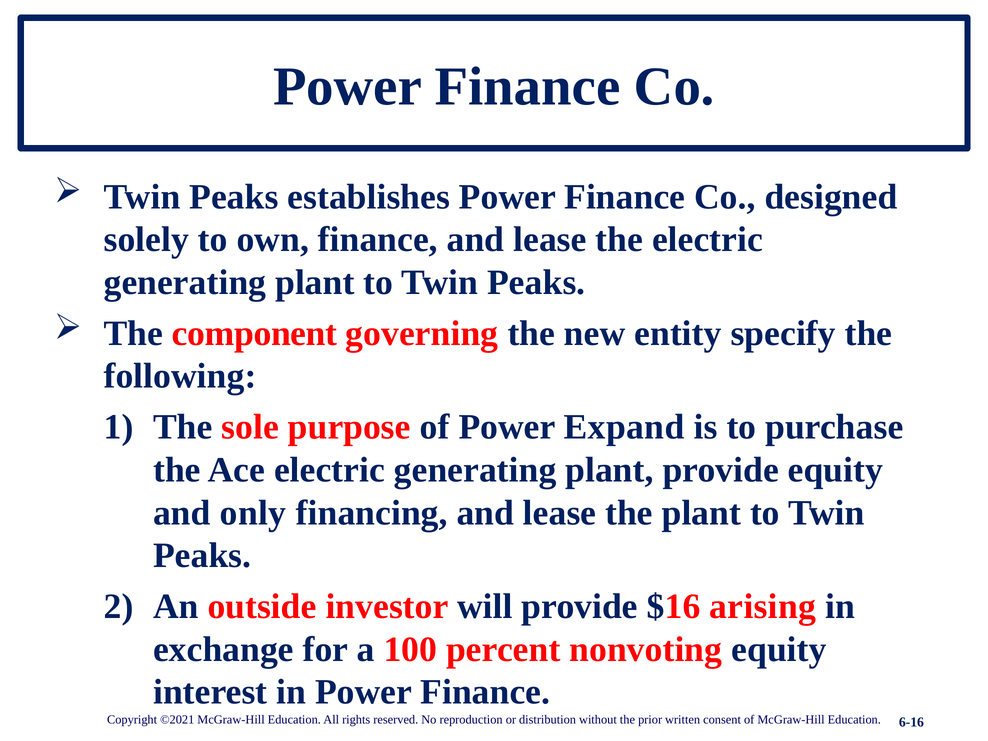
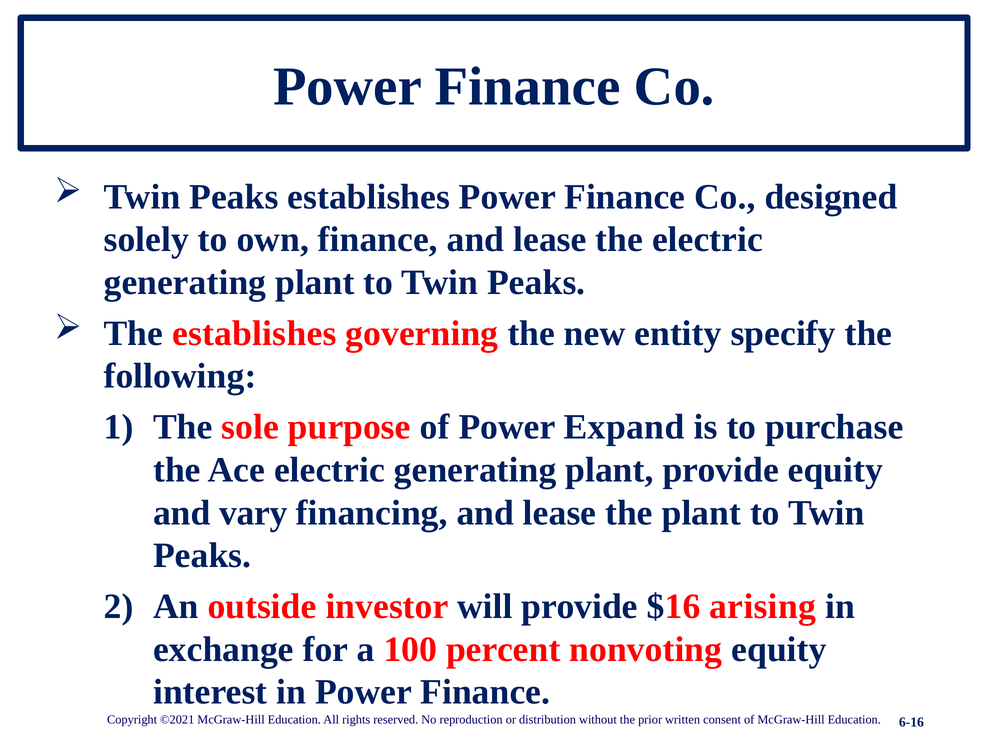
The component: component -> establishes (254, 333)
only: only -> vary (253, 513)
